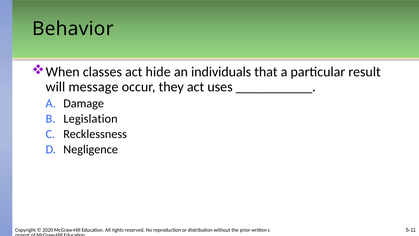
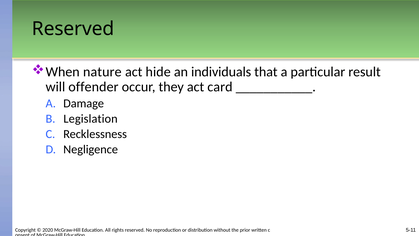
Behavior: Behavior -> Reserved (73, 29)
classes: classes -> nature (102, 72)
message: message -> offender (93, 87)
uses: uses -> card (220, 87)
